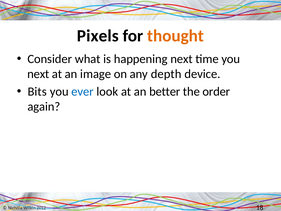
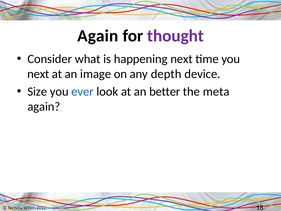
Pixels: Pixels -> Again (98, 36)
thought colour: orange -> purple (176, 36)
Bits: Bits -> Size (37, 91)
order: order -> meta (216, 91)
